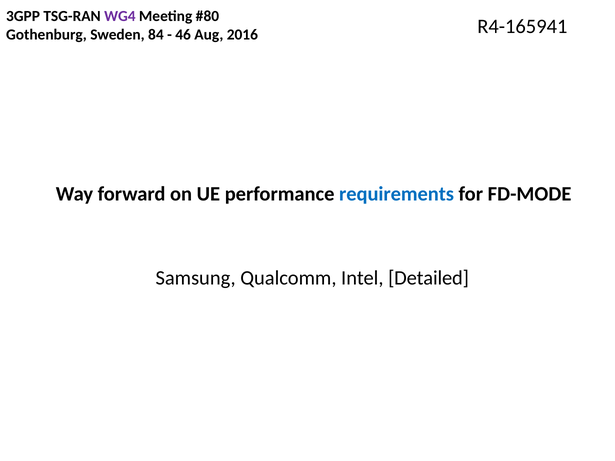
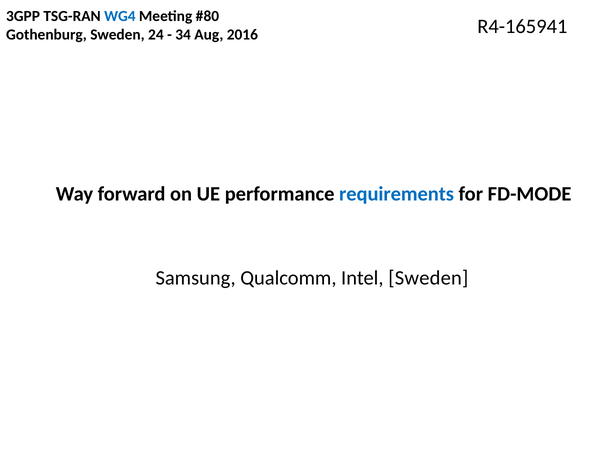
WG4 colour: purple -> blue (120, 16)
84: 84 -> 24 (156, 35)
46: 46 -> 34 (183, 35)
Intel Detailed: Detailed -> Sweden (428, 278)
